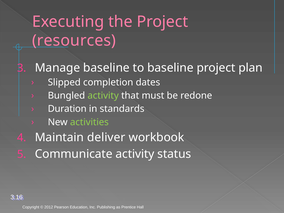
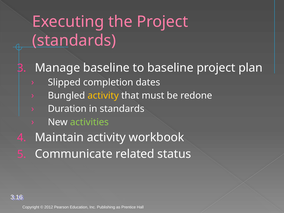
resources: resources -> standards (74, 41)
activity colour: light green -> yellow (103, 96)
Maintain deliver: deliver -> activity (106, 137)
Communicate activity: activity -> related (135, 154)
